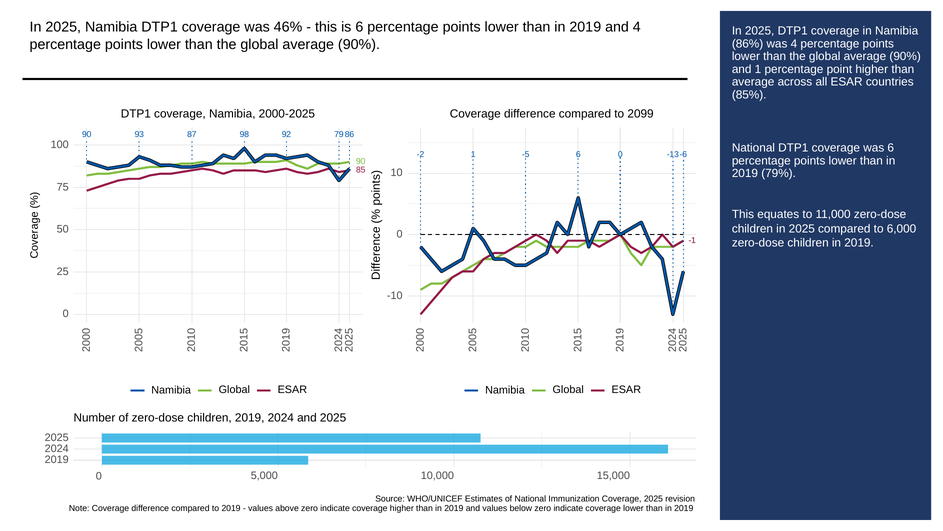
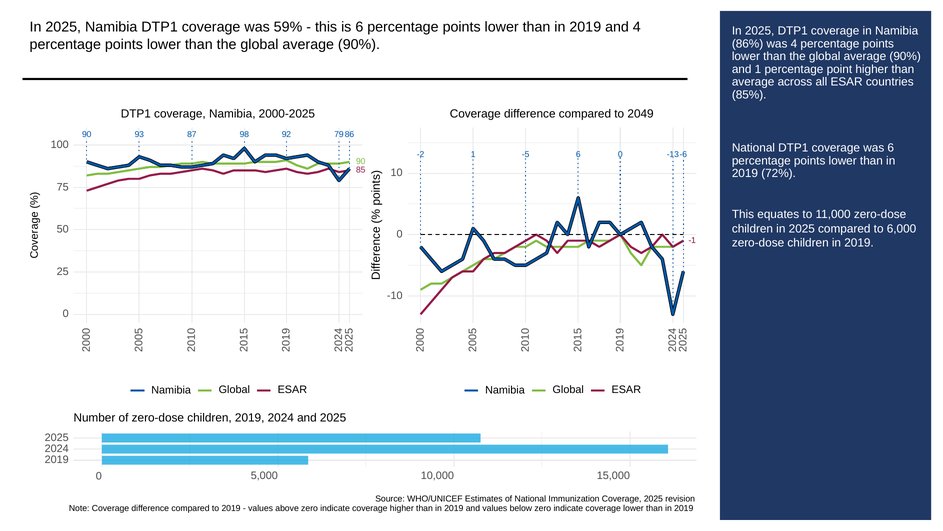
46%: 46% -> 59% (288, 27)
2099: 2099 -> 2049 (641, 114)
79%: 79% -> 72% (779, 173)
